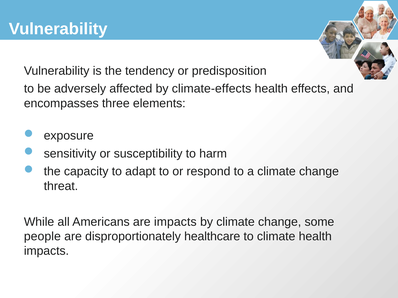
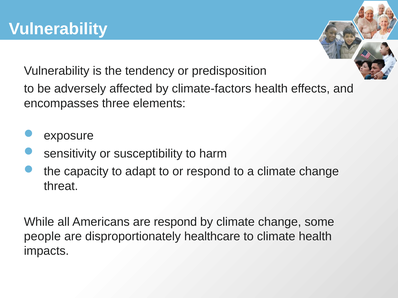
climate-effects: climate-effects -> climate-factors (212, 89)
are impacts: impacts -> respond (175, 222)
